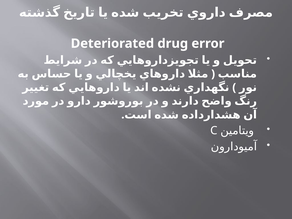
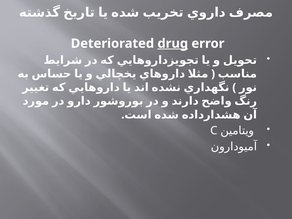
drug underline: none -> present (173, 43)
